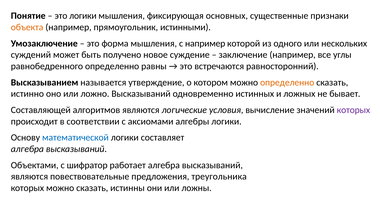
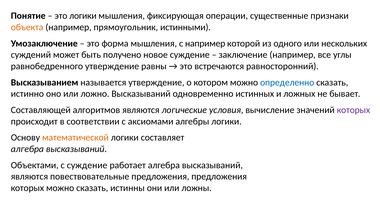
основных: основных -> операции (227, 16)
равнобедренного определенно: определенно -> утверждение (112, 66)
определенно colour: orange -> blue (287, 82)
математической colour: blue -> orange (75, 137)
с шифратор: шифратор -> суждение (87, 165)
предложения треугольника: треугольника -> предложения (219, 176)
